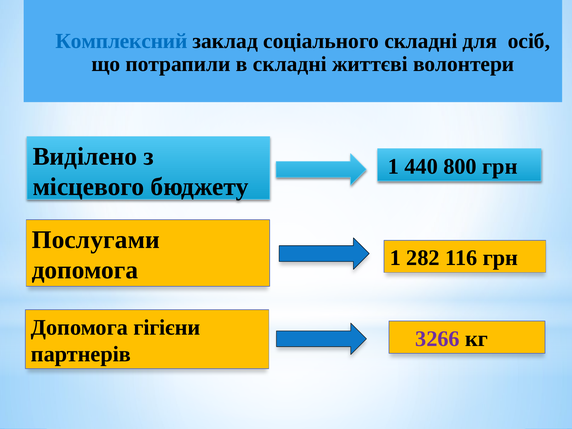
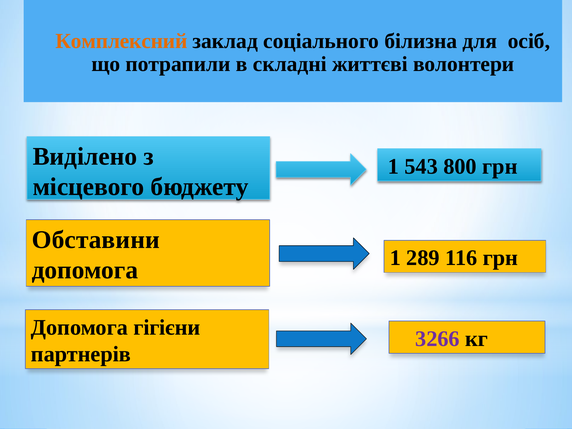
Комплексний colour: blue -> orange (121, 41)
соціального складні: складні -> білизна (421, 41)
440: 440 -> 543 (421, 166)
Послугами: Послугами -> Обставини (96, 240)
282: 282 -> 289 (423, 258)
